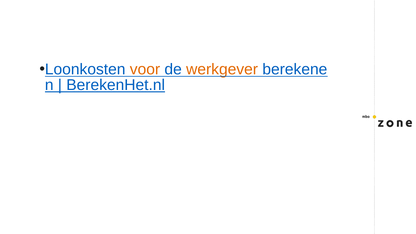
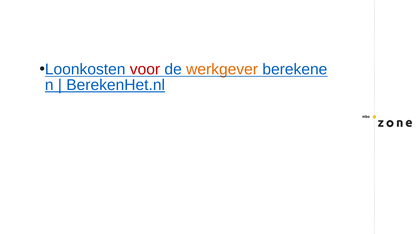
voor colour: orange -> red (145, 69)
